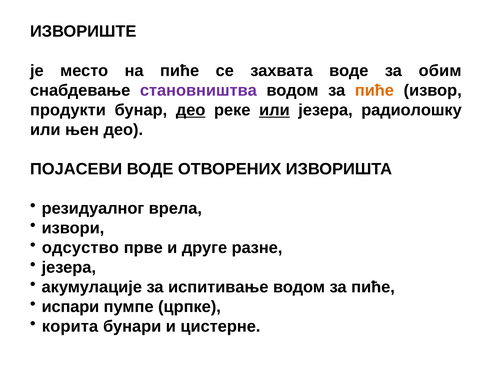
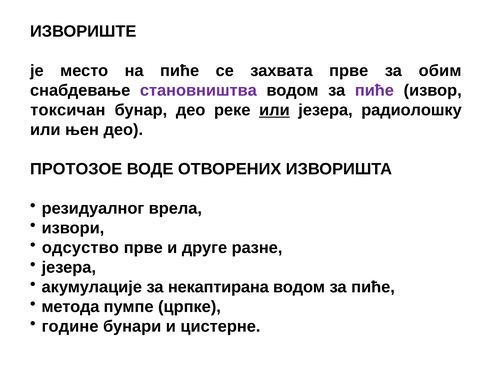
захвата водe: водe -> прве (349, 71)
пиће colour: orange -> purple (374, 90)
продукти: продукти -> токсичан (68, 110)
део underline: present -> none (191, 110)
ПОЈАСЕВИ: ПОЈАСЕВИ -> ПРОТОЗОЕ (76, 169)
испитивање: испитивање -> некаптирана (218, 287)
испари: испари -> метода (70, 307)
корита: корита -> године (70, 327)
